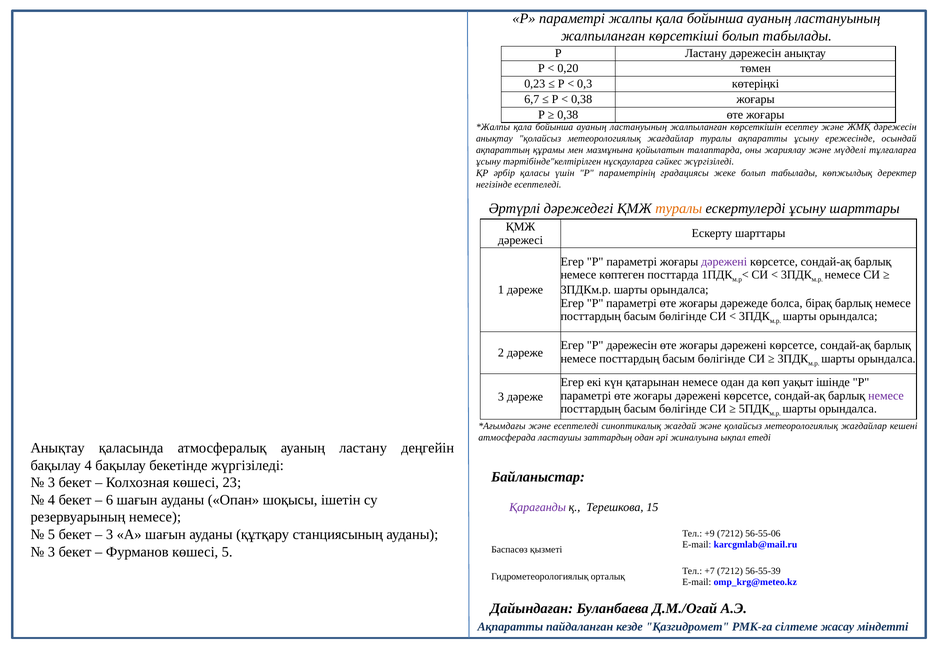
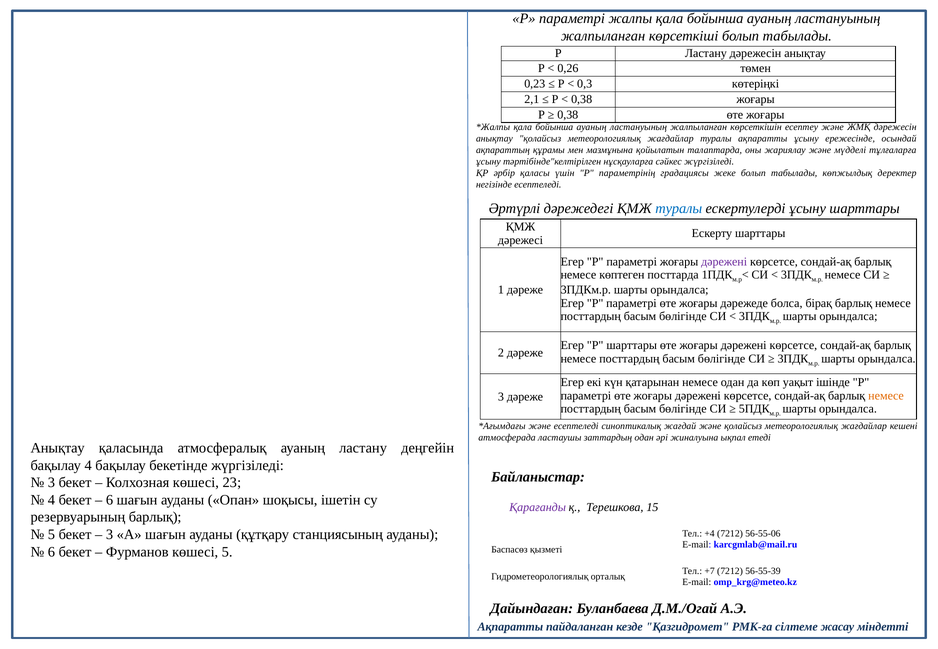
0,20: 0,20 -> 0,26 (568, 68)
6,7: 6,7 -> 2,1 (532, 99)
туралы colour: orange -> blue (679, 208)
Р дәрежесін: дәрежесін -> шарттары (632, 346)
немесе colour: purple -> orange (886, 396)
резервуарының немесе: немесе -> барлық (155, 518)
+9: +9 -> +4 (710, 534)
3: 3 -> 6 (51, 552)
